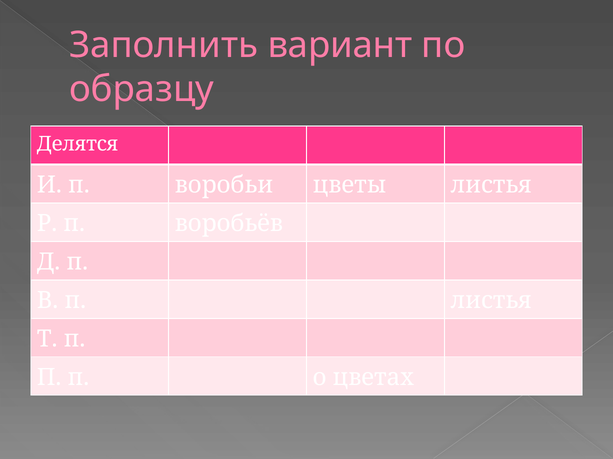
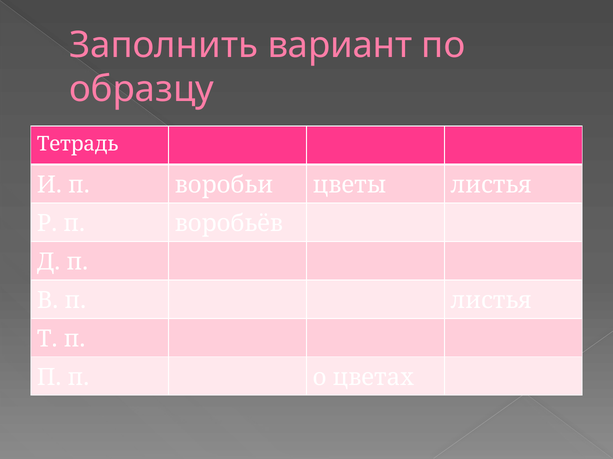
Делятся: Делятся -> Тетрадь (78, 144)
